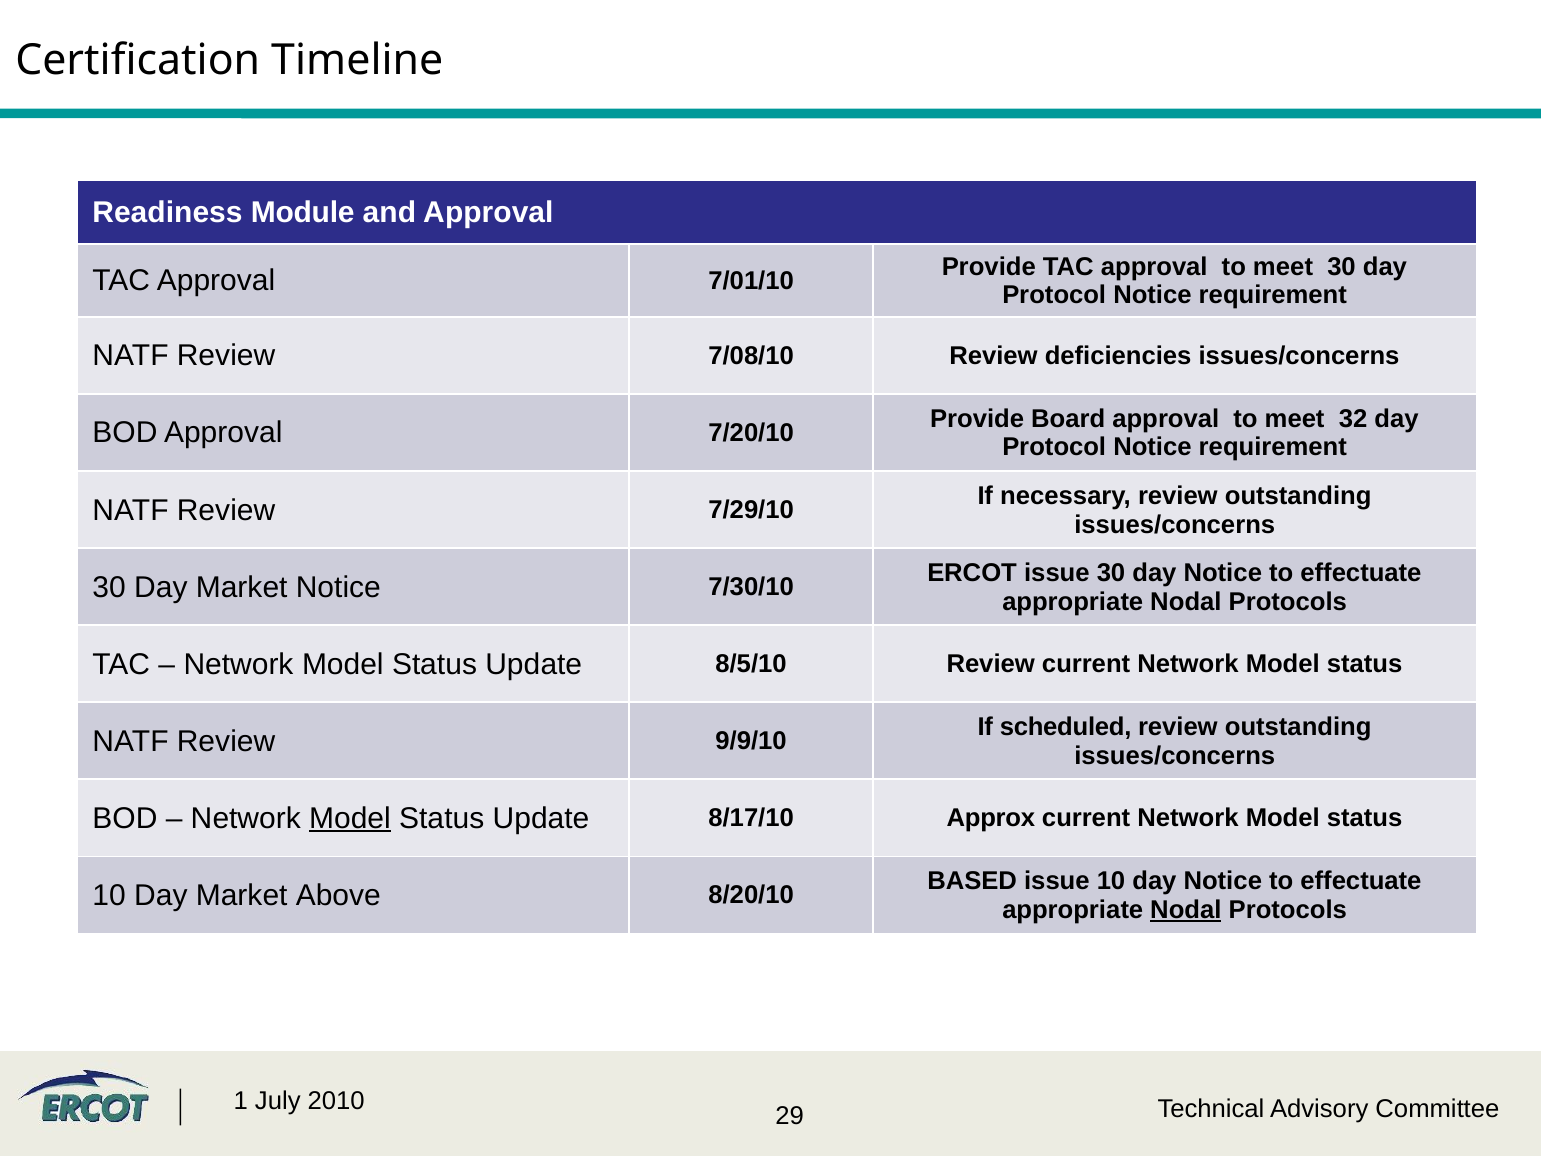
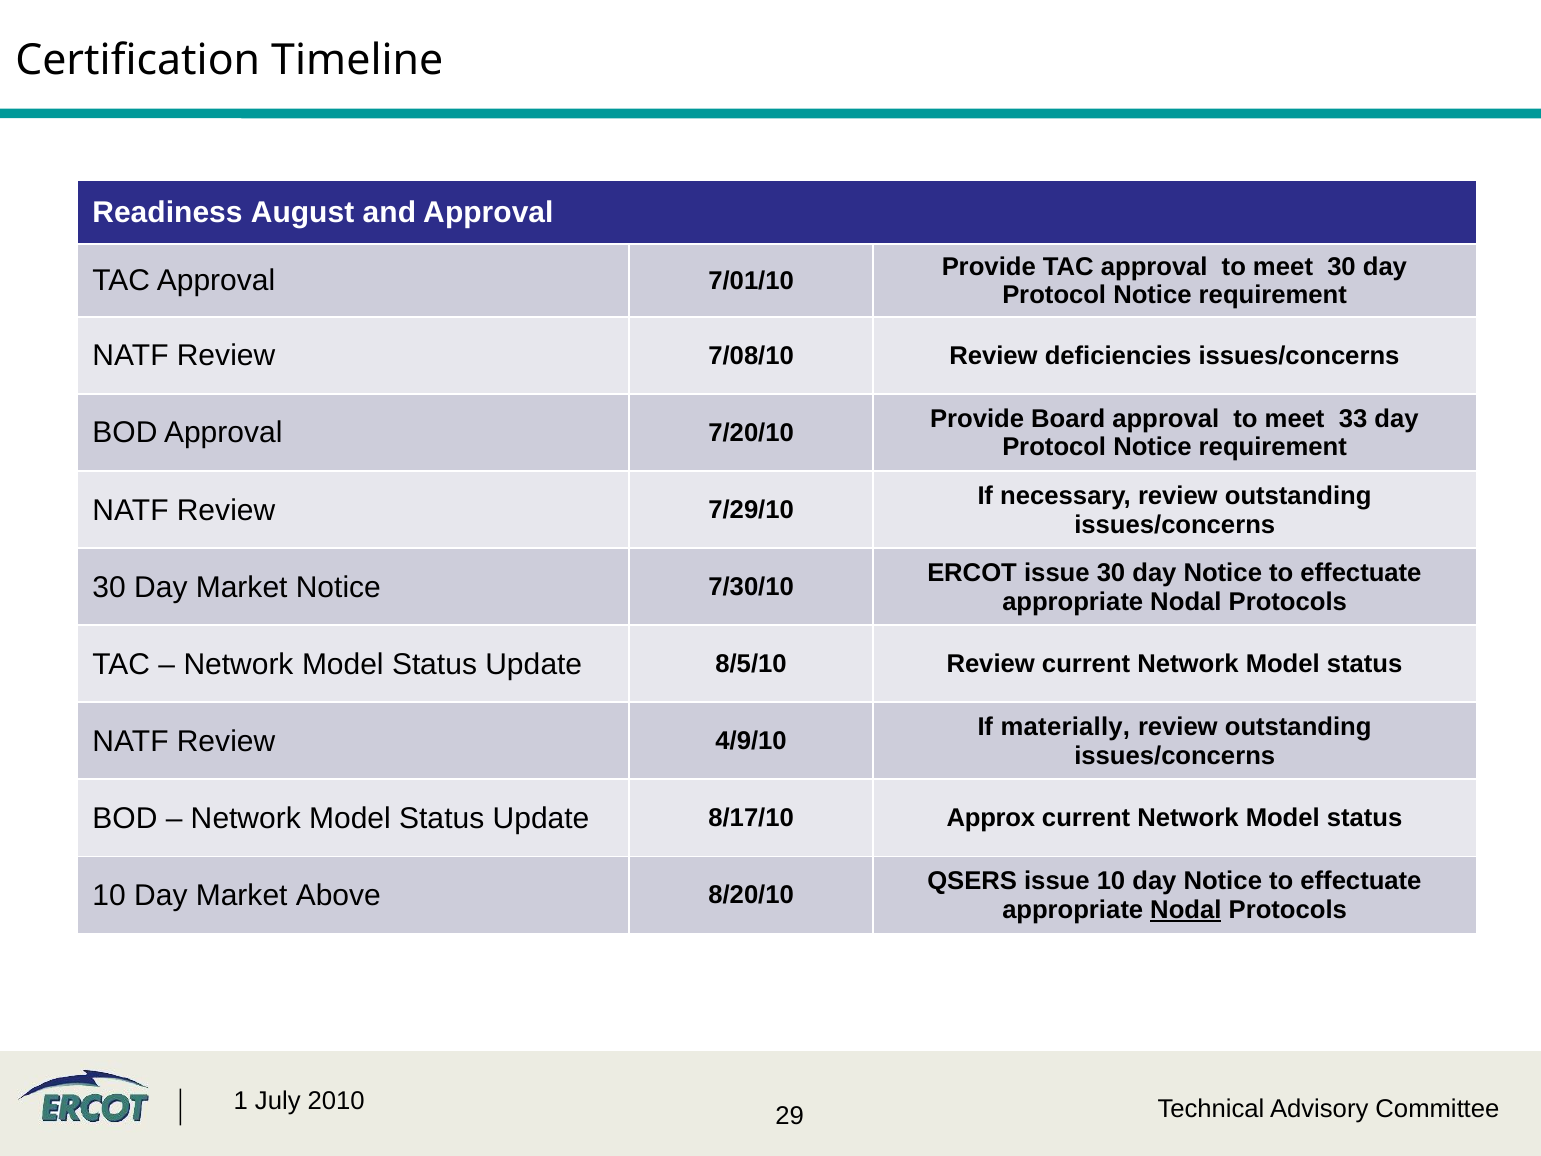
Module: Module -> August (303, 212)
32: 32 -> 33 (1353, 419)
scheduled: scheduled -> materially (1065, 727)
9/9/10: 9/9/10 -> 4/9/10 (751, 741)
Model underline: present -> none (350, 818)
BASED: BASED -> QSERS (972, 881)
